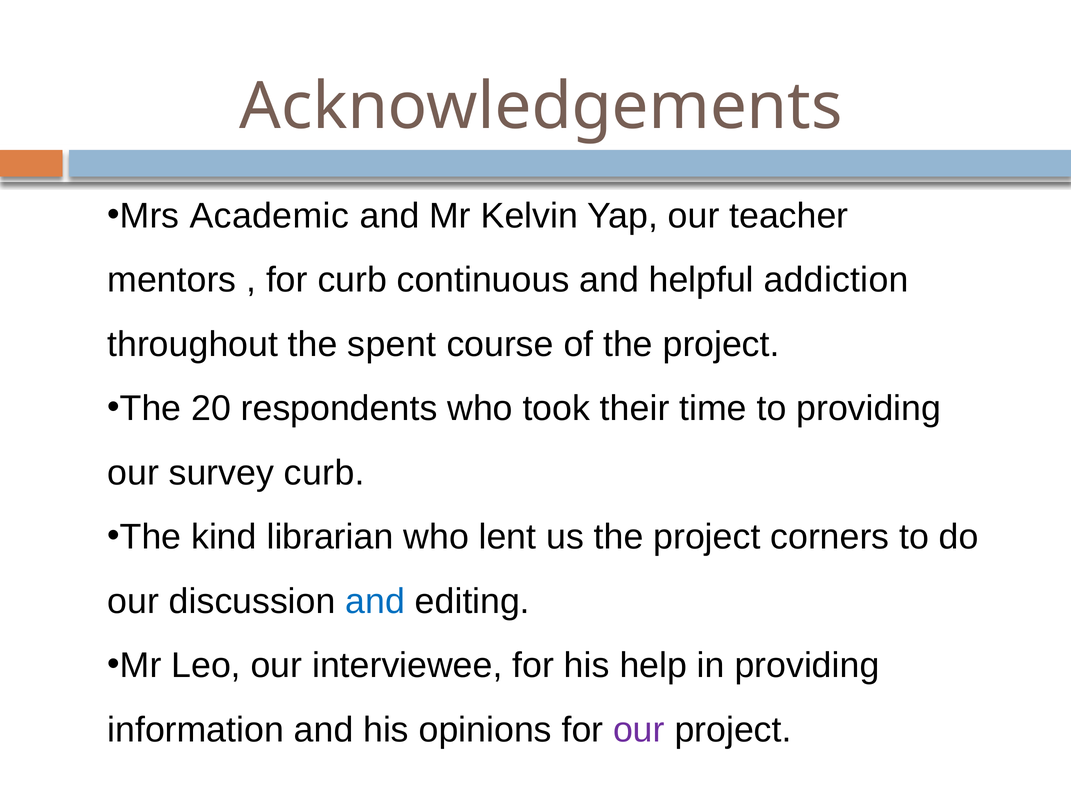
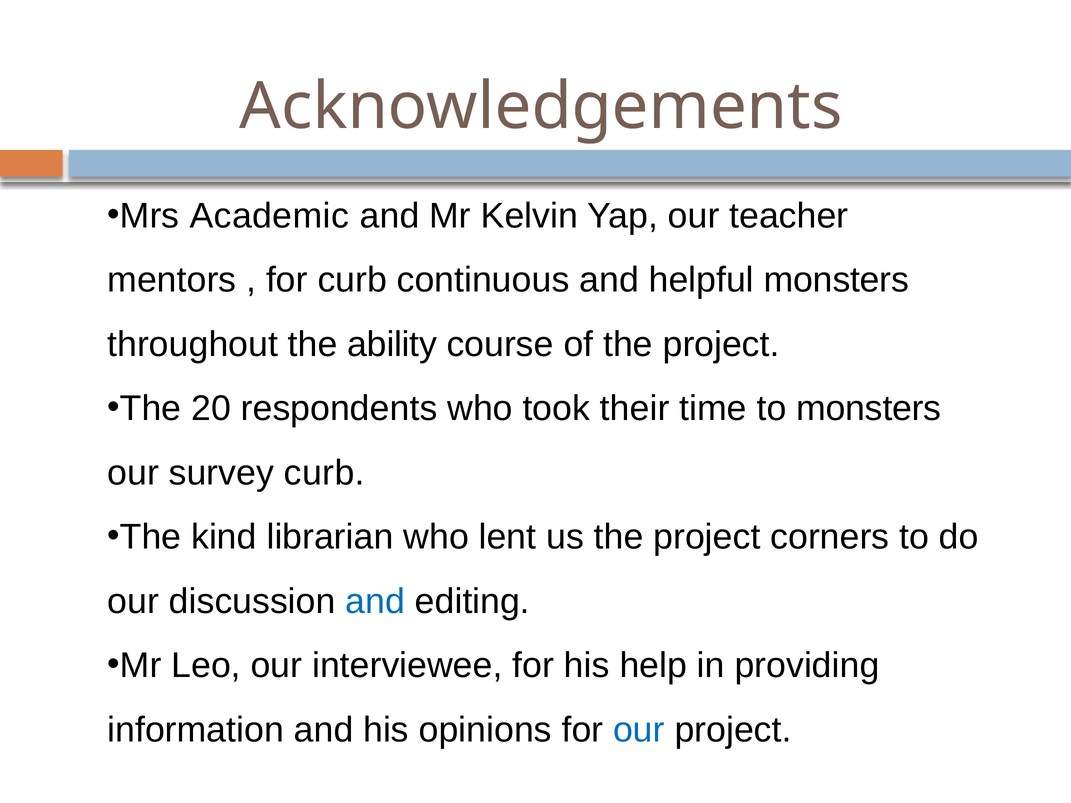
helpful addiction: addiction -> monsters (836, 280)
spent: spent -> ability (392, 345)
to providing: providing -> monsters (869, 409)
our colour: purple -> blue (639, 730)
